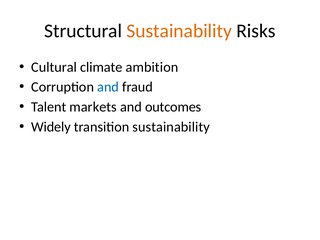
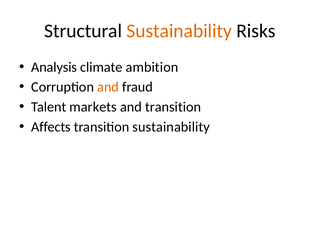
Cultural: Cultural -> Analysis (54, 67)
and colour: blue -> orange (108, 87)
and outcomes: outcomes -> transition (173, 107)
Widely: Widely -> Affects (51, 127)
